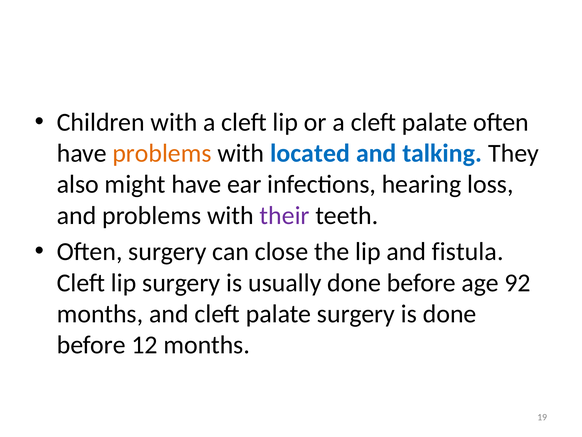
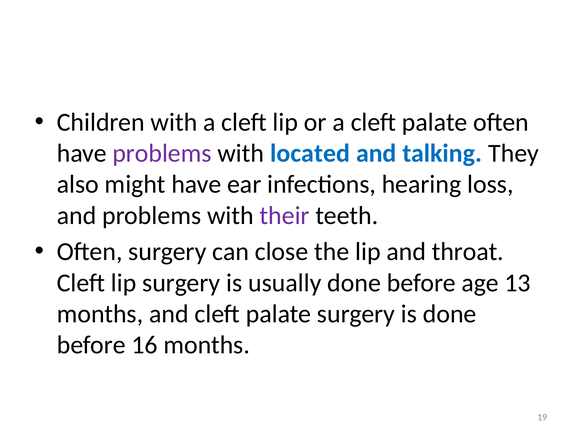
problems colour: orange -> purple (162, 153)
fistula: fistula -> throat (468, 251)
92: 92 -> 13 (518, 283)
12: 12 -> 16 (144, 345)
